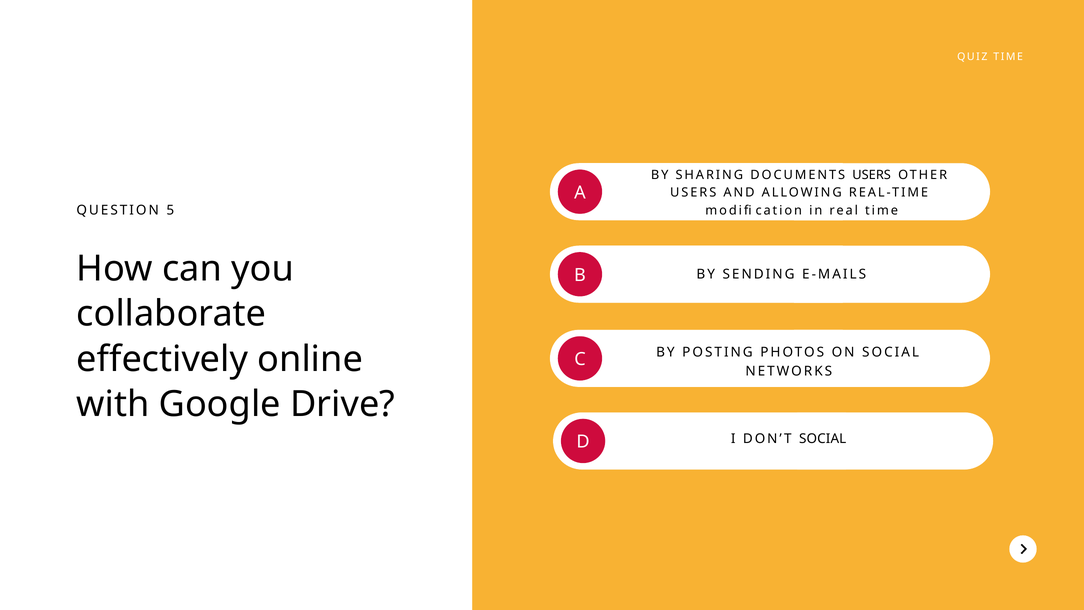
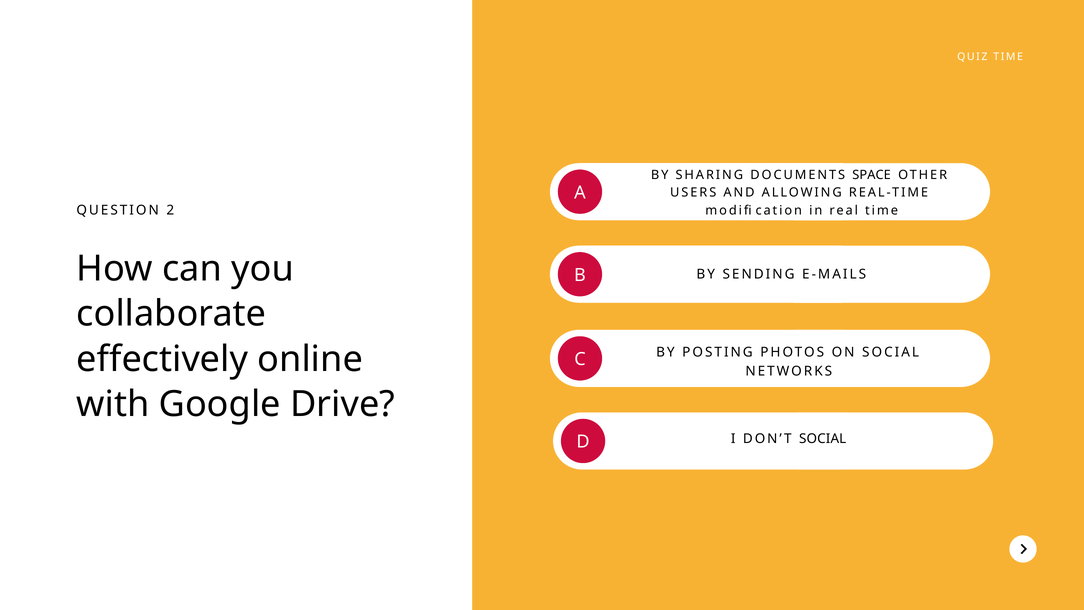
DOCUMENTS USERS: USERS -> SPACE (872, 175)
5: 5 -> 2 (170, 210)
